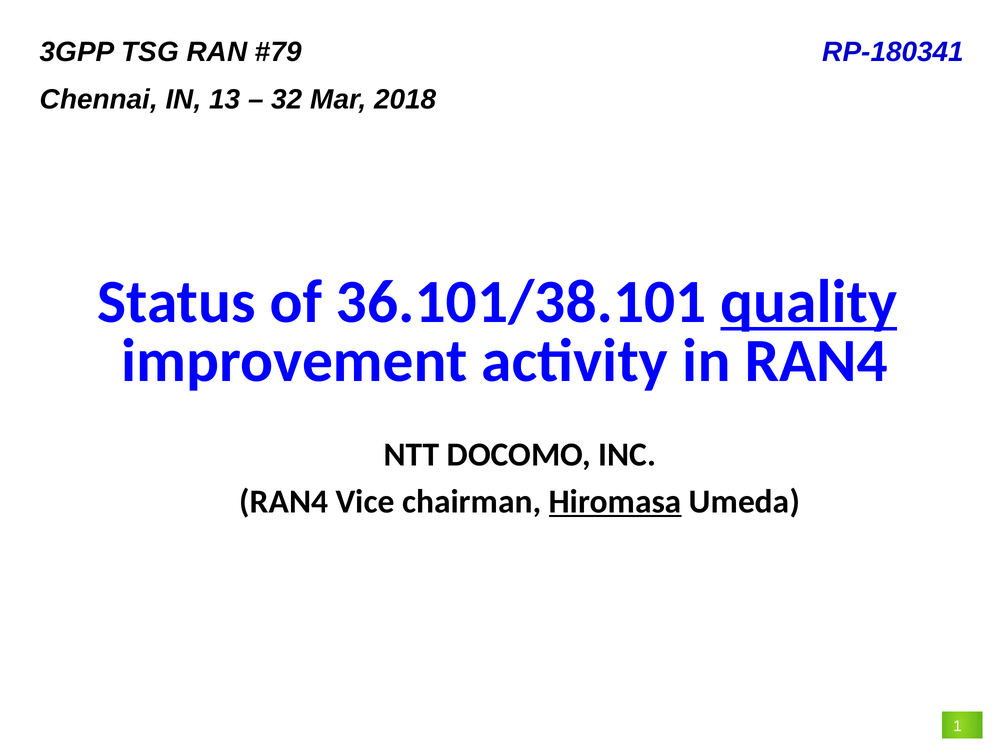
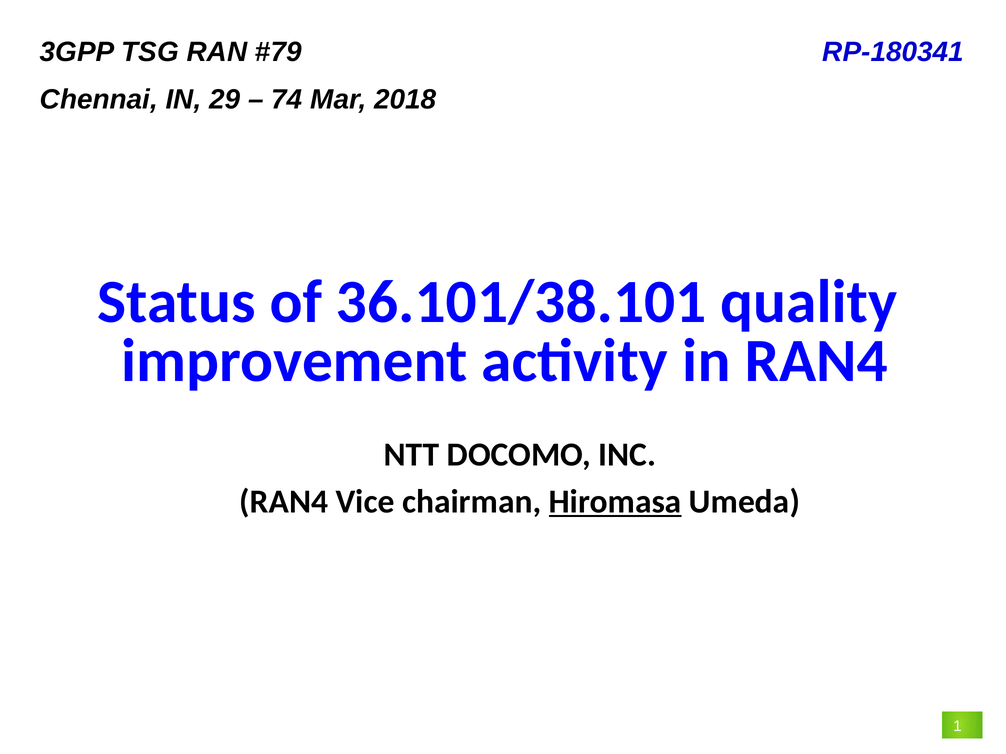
13: 13 -> 29 (225, 100)
32: 32 -> 74 (287, 100)
quality underline: present -> none (809, 302)
